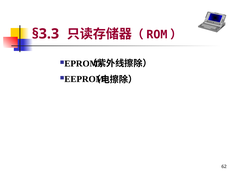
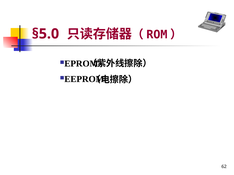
§3.3: §3.3 -> §5.0 (45, 34)
